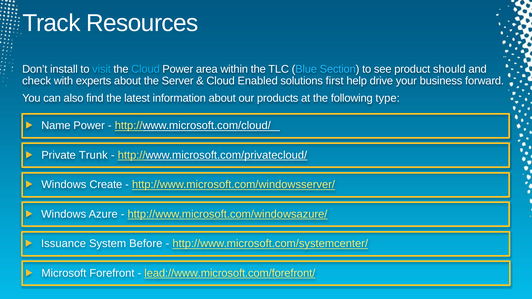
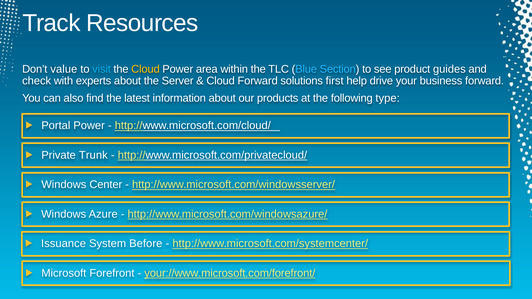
install: install -> value (64, 69)
Cloud colour: light blue -> yellow (146, 69)
should: should -> guides (449, 69)
Cloud Enabled: Enabled -> Forward (258, 81)
Name: Name -> Portal (56, 126)
Create: Create -> Center (106, 185)
lead://www.microsoft.com/forefront/: lead://www.microsoft.com/forefront/ -> your://www.microsoft.com/forefront/ (230, 273)
